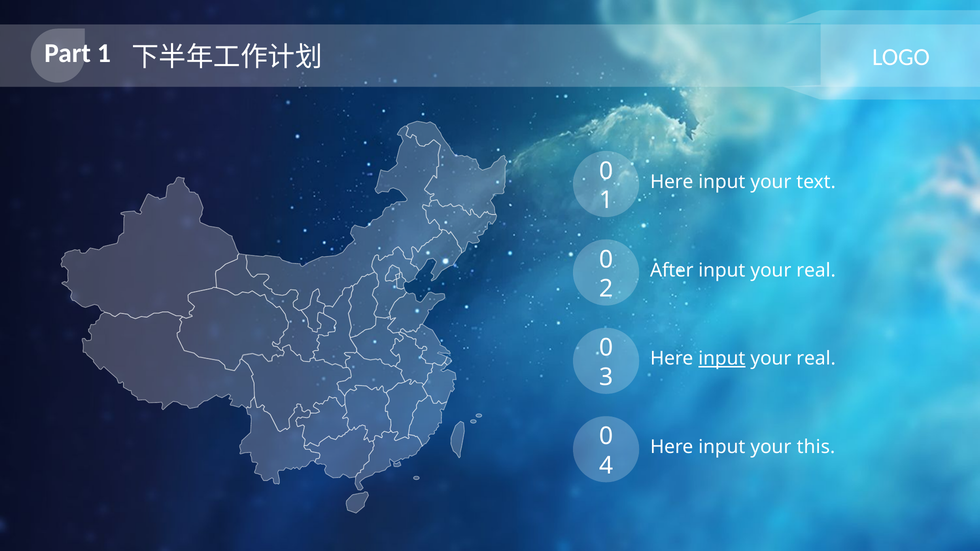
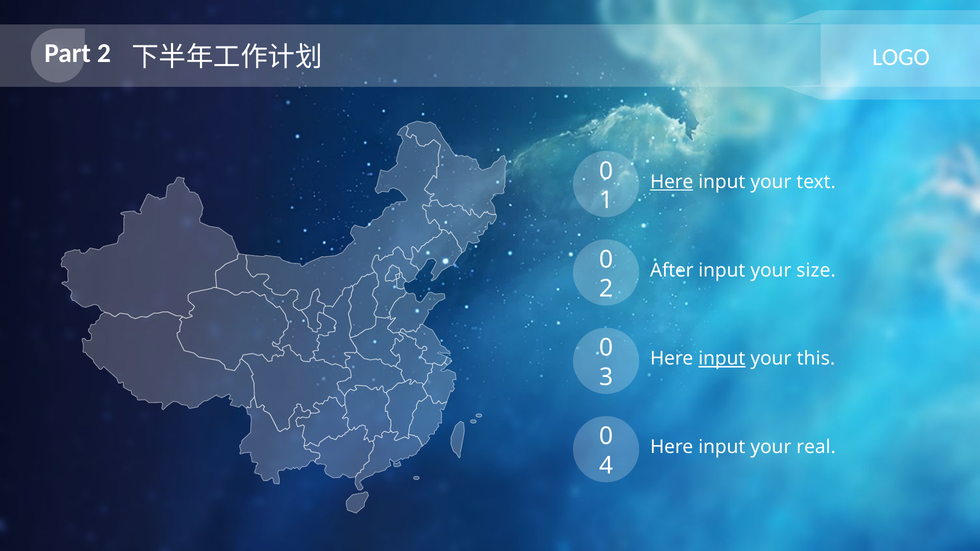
Part 1: 1 -> 2 (104, 53)
Here underline: none -> present (672, 182)
real: real -> size (816, 270)
real: real -> this (816, 359)
this: this -> real (816, 447)
